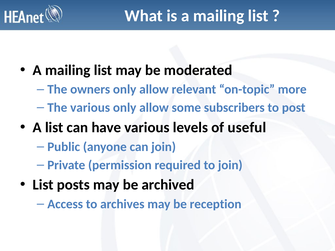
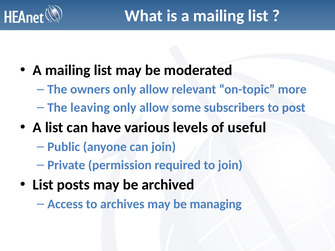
The various: various -> leaving (90, 108)
reception: reception -> managing (216, 204)
